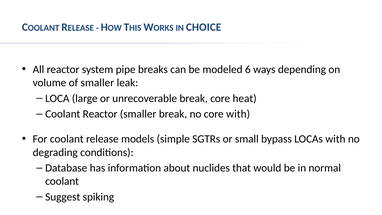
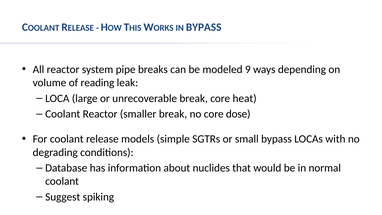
IN CHOICE: CHOICE -> BYPASS (204, 27)
6: 6 -> 9 (248, 69)
of smaller: smaller -> reading (97, 83)
core with: with -> dose (238, 114)
